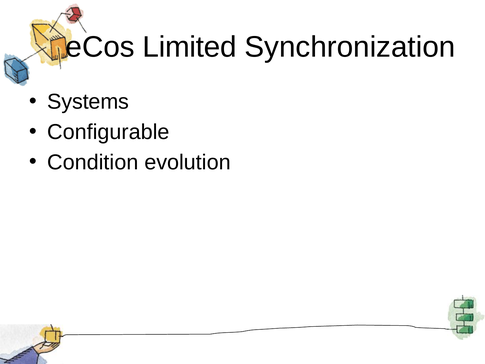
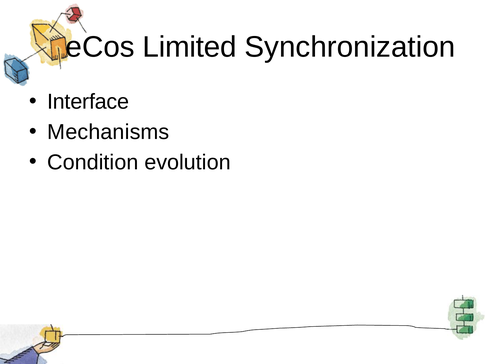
Systems: Systems -> Interface (88, 102)
Configurable: Configurable -> Mechanisms (108, 132)
